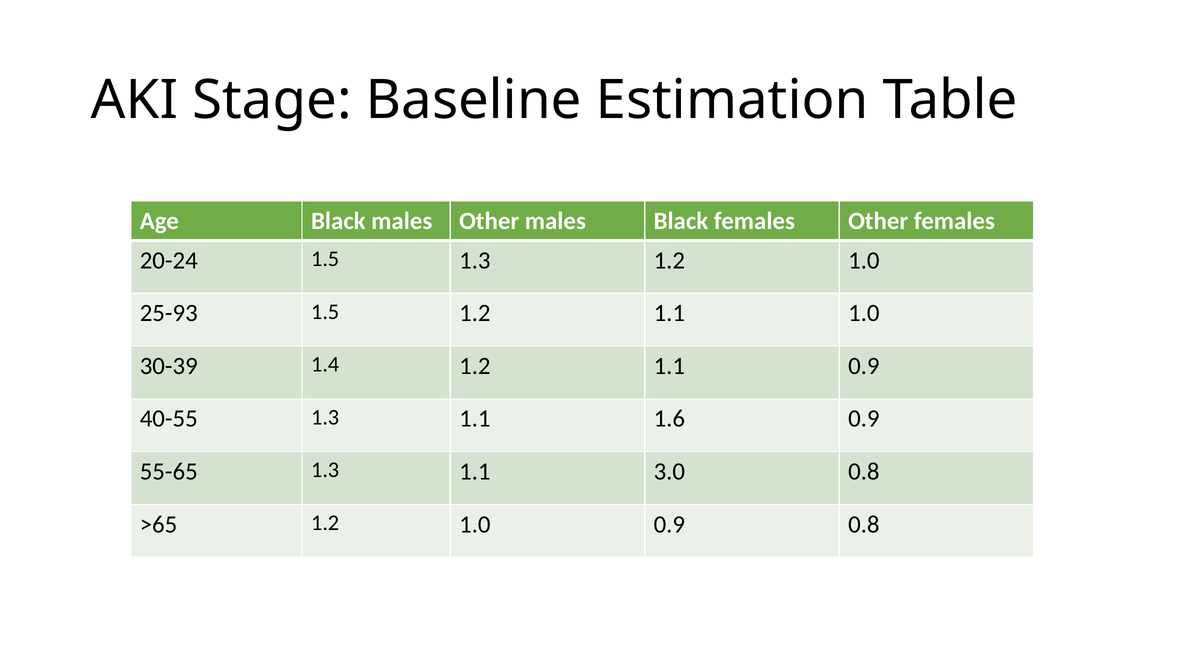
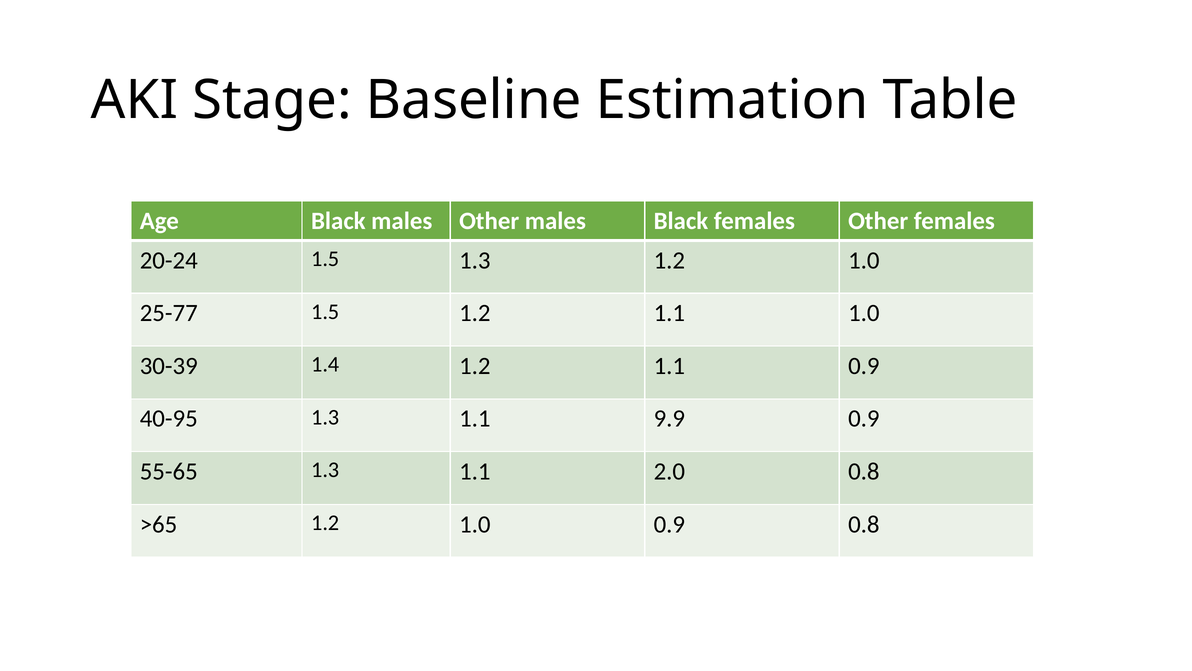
25-93: 25-93 -> 25-77 (169, 313)
40-55: 40-55 -> 40-95 (169, 418)
1.6: 1.6 -> 9.9 (669, 418)
3.0: 3.0 -> 2.0 (669, 471)
